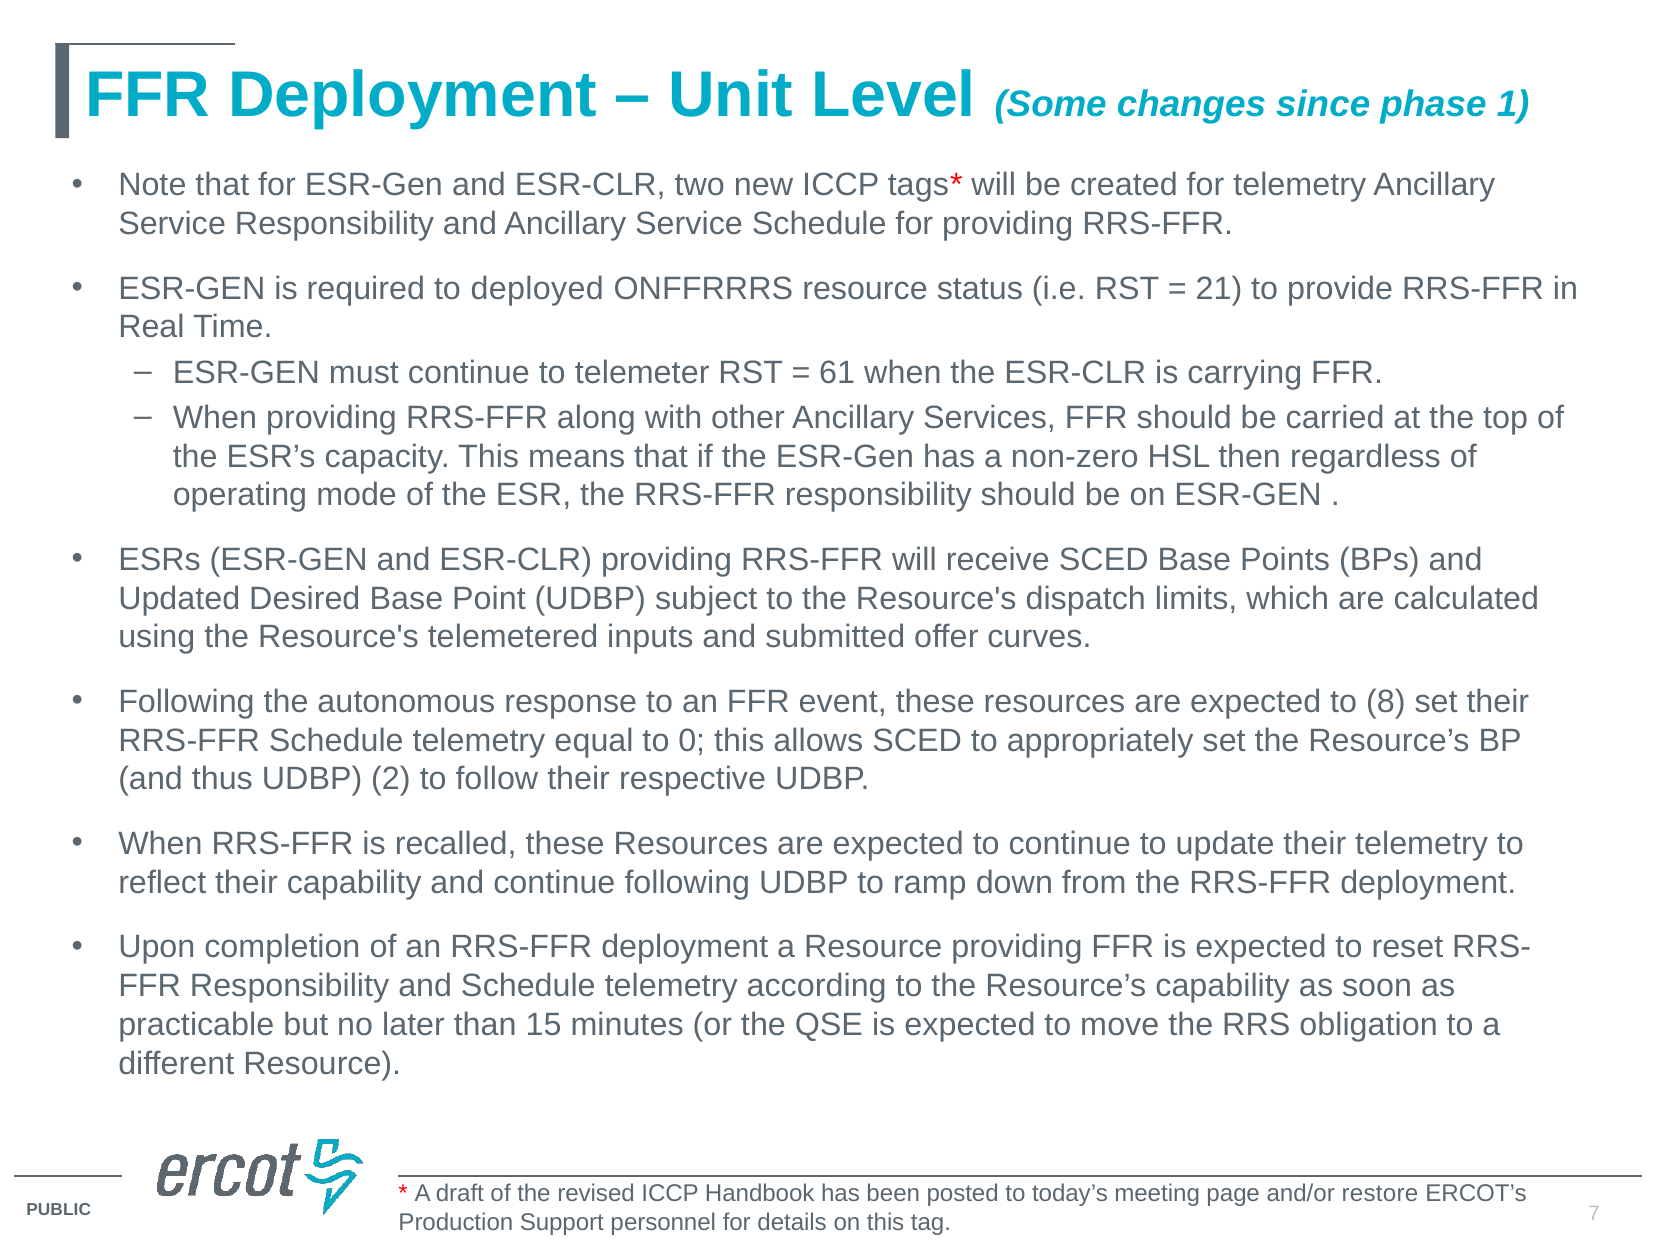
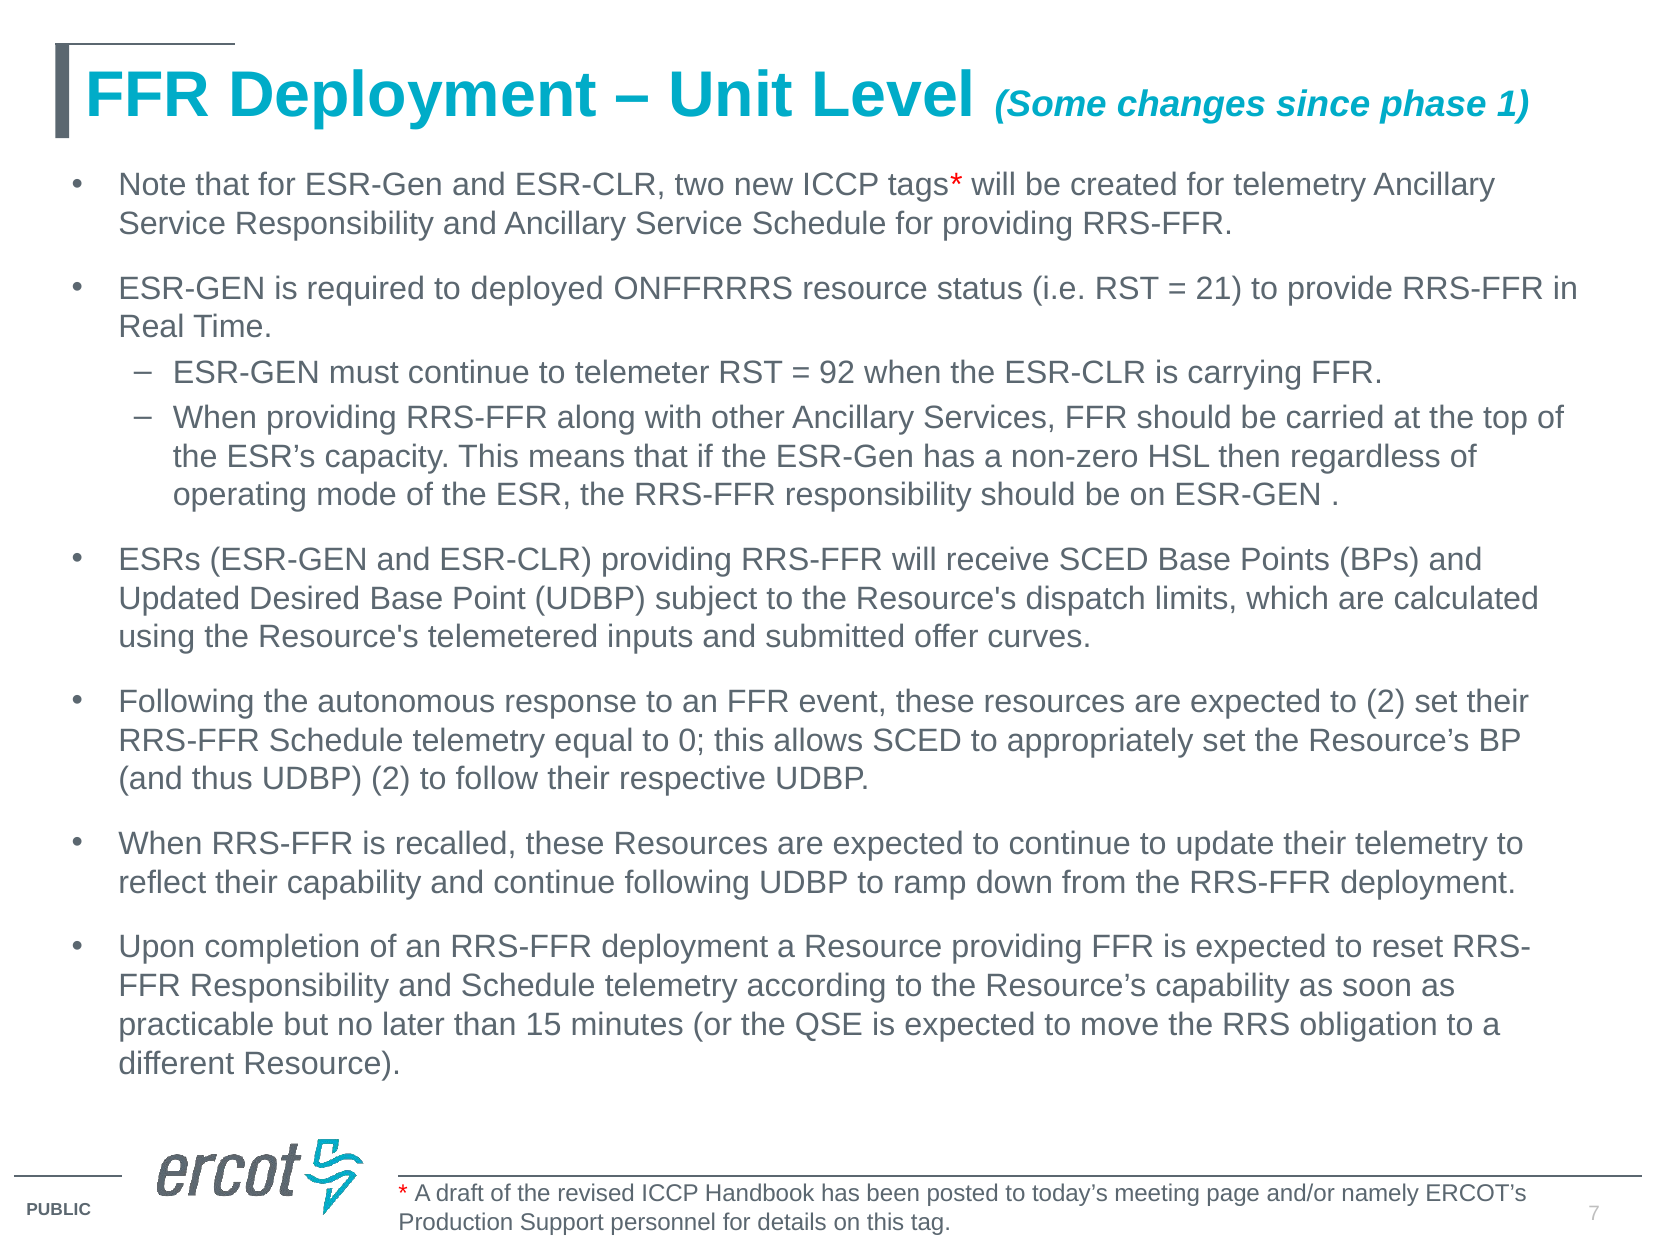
61: 61 -> 92 (837, 372)
to 8: 8 -> 2 (1386, 701)
restore: restore -> namely (1380, 1193)
